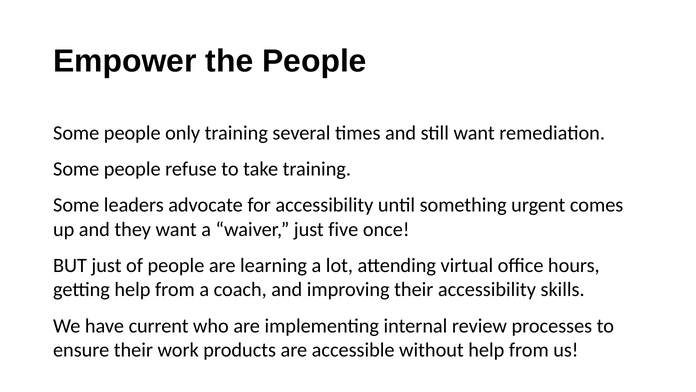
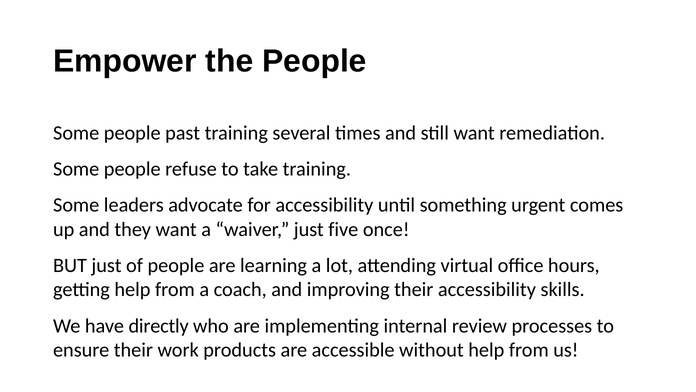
only: only -> past (183, 133)
current: current -> directly (159, 325)
